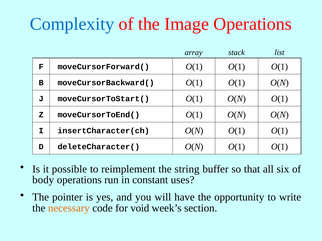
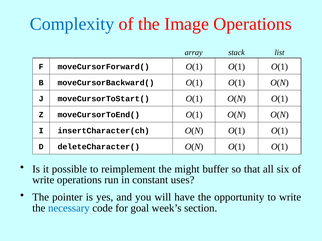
string: string -> might (187, 169)
body: body -> write (43, 180)
necessary colour: orange -> blue (69, 208)
void: void -> goal (140, 208)
